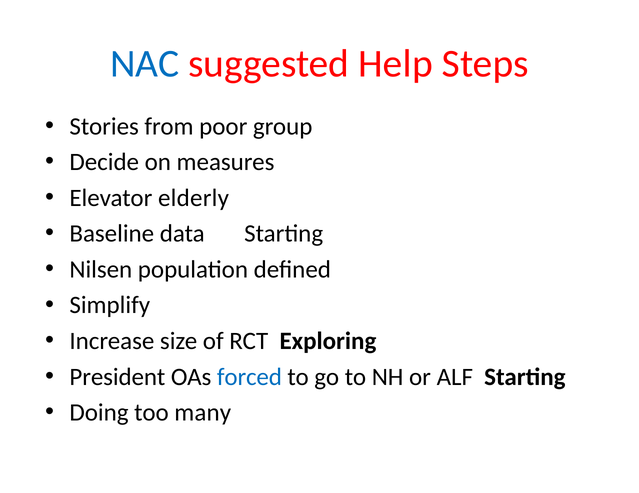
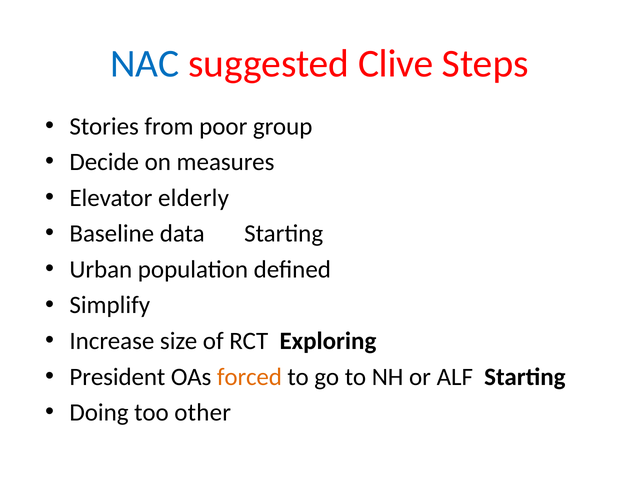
Help: Help -> Clive (396, 64)
Nilsen: Nilsen -> Urban (101, 270)
forced colour: blue -> orange (249, 377)
many: many -> other (203, 413)
